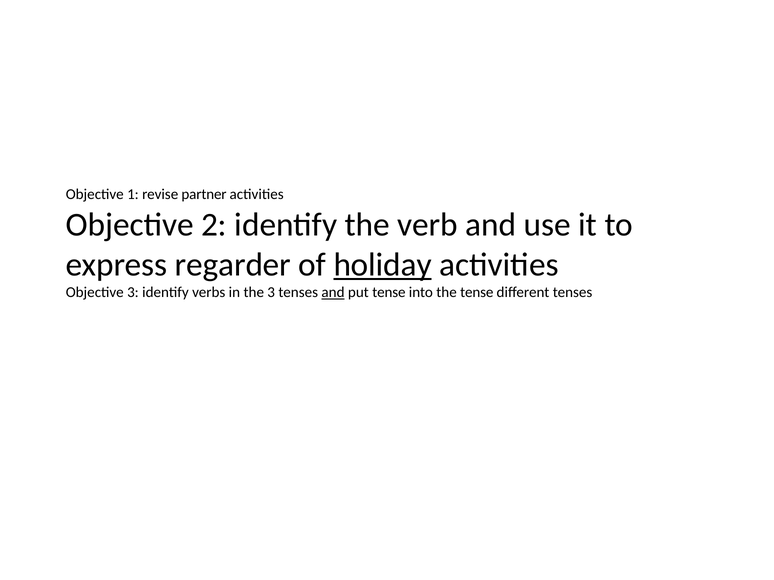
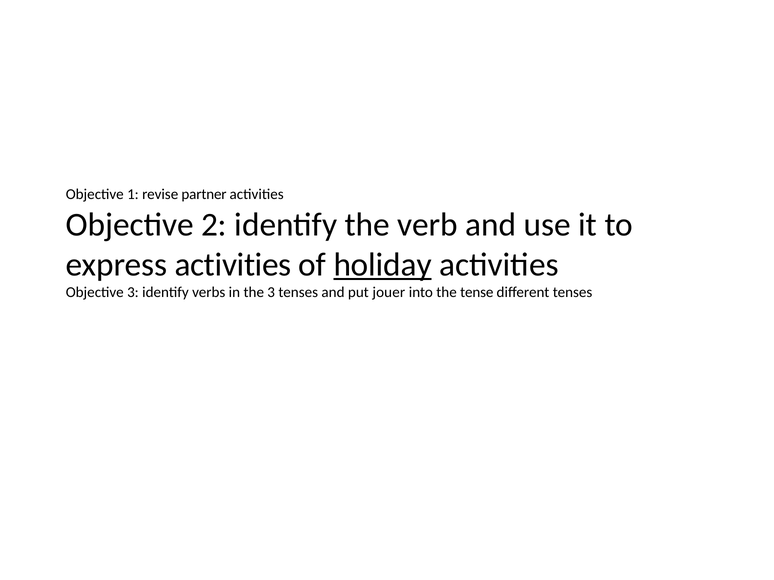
express regarder: regarder -> activities (233, 265)
and underline: present -> none (333, 293)
put tense: tense -> jouer (389, 293)
